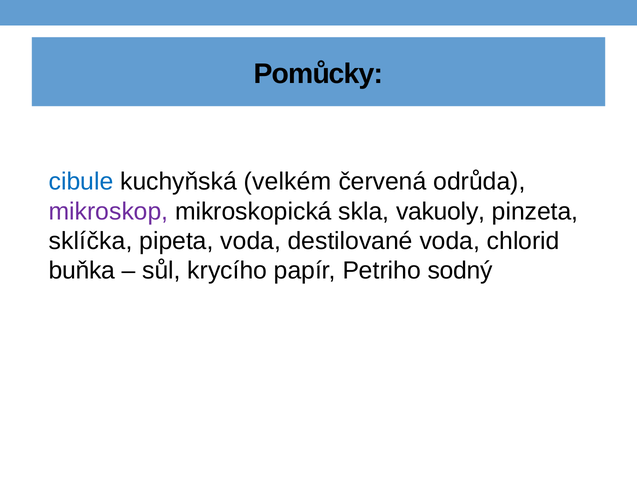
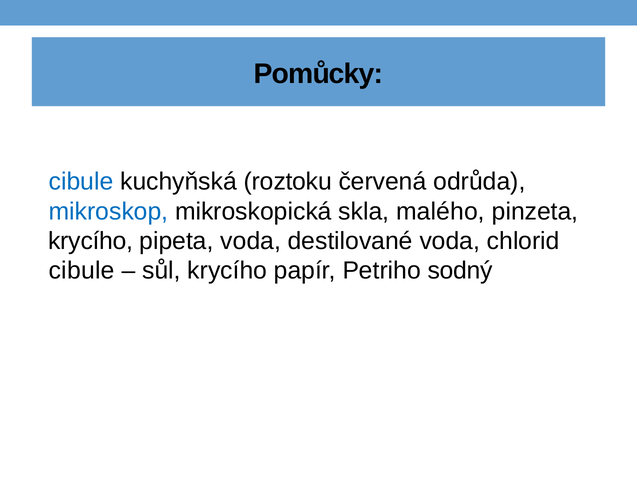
velkém: velkém -> roztoku (288, 182)
mikroskop colour: purple -> blue (108, 211)
vakuoly: vakuoly -> malého (440, 211)
sklíčka: sklíčka -> krycího (91, 241)
buňka: buňka -> cibule (82, 271)
